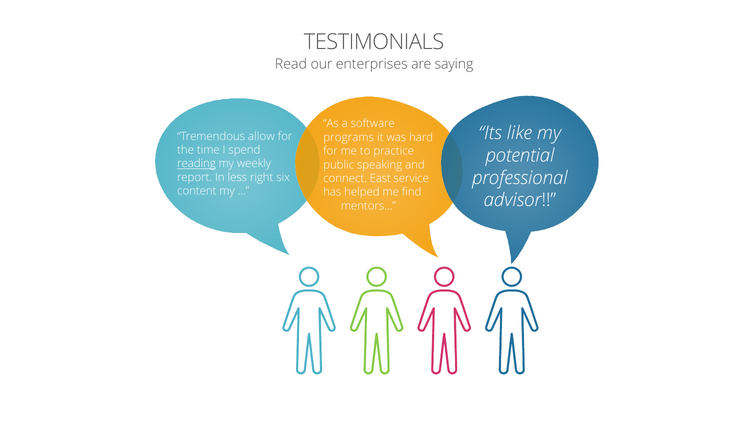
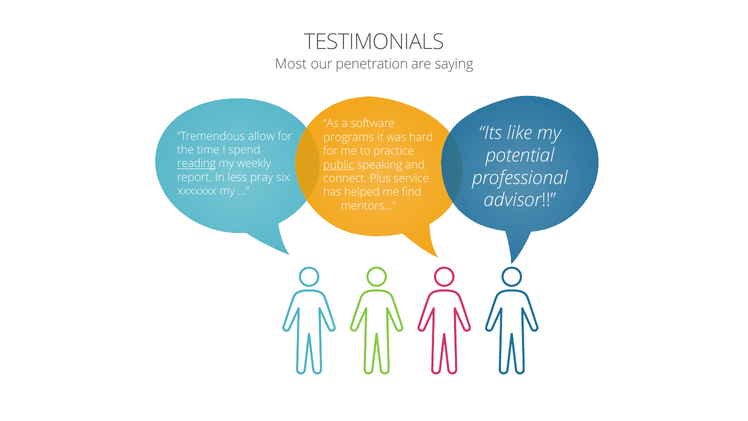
Read: Read -> Most (291, 64)
enterprises: enterprises -> penetration (372, 64)
public underline: none -> present (339, 165)
right: right -> pray (262, 177)
East: East -> Plus (380, 178)
content: content -> xxxxxxx (197, 191)
